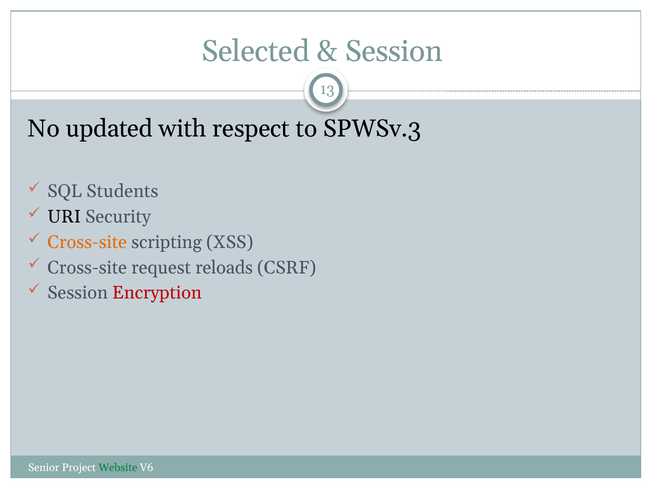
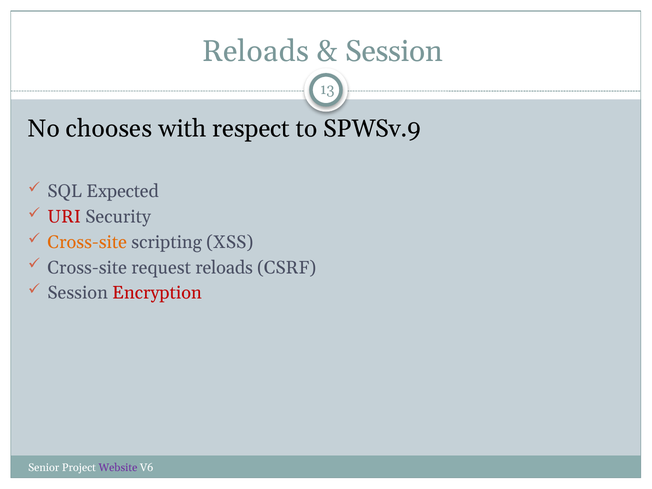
Selected: Selected -> Reloads (255, 51)
updated: updated -> chooses (109, 128)
SPWSv.3: SPWSv.3 -> SPWSv.9 (372, 128)
Students: Students -> Expected (123, 191)
URI colour: black -> red (64, 217)
Website colour: green -> purple (118, 468)
